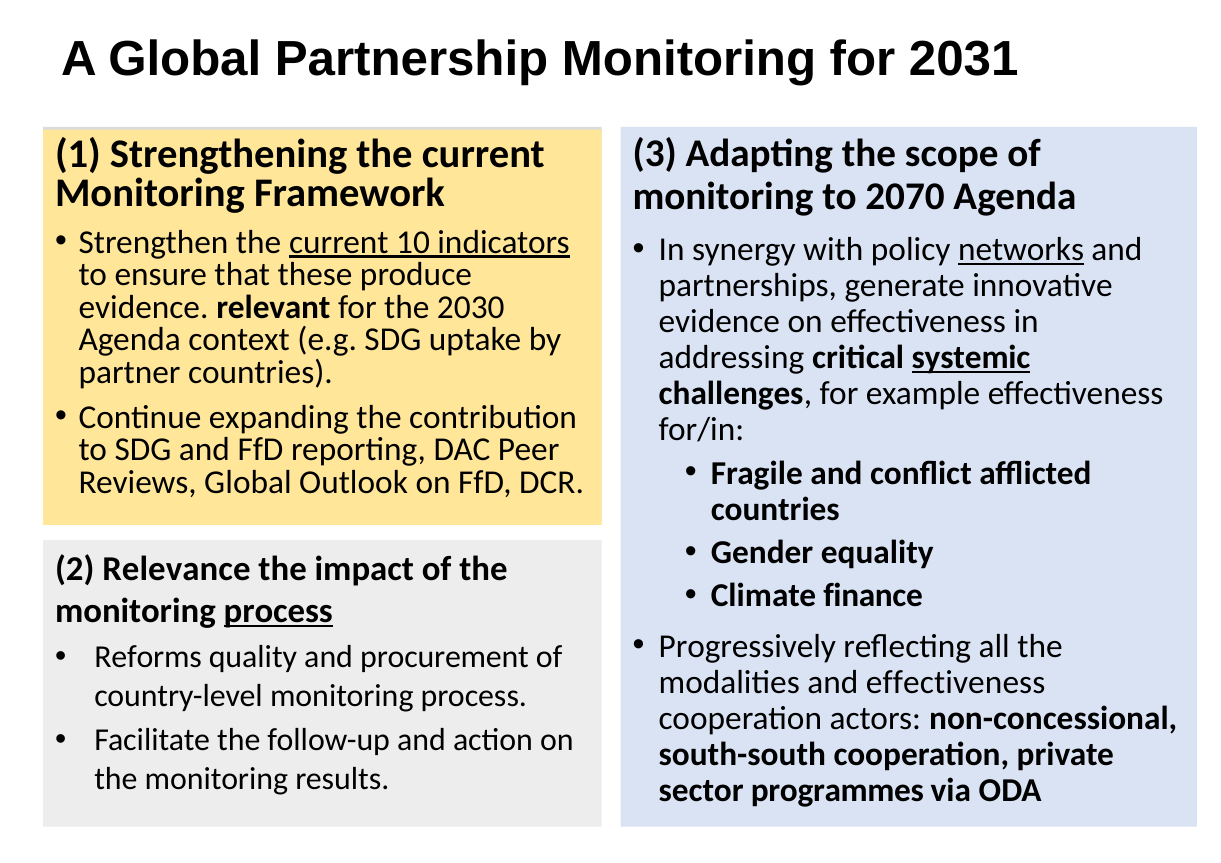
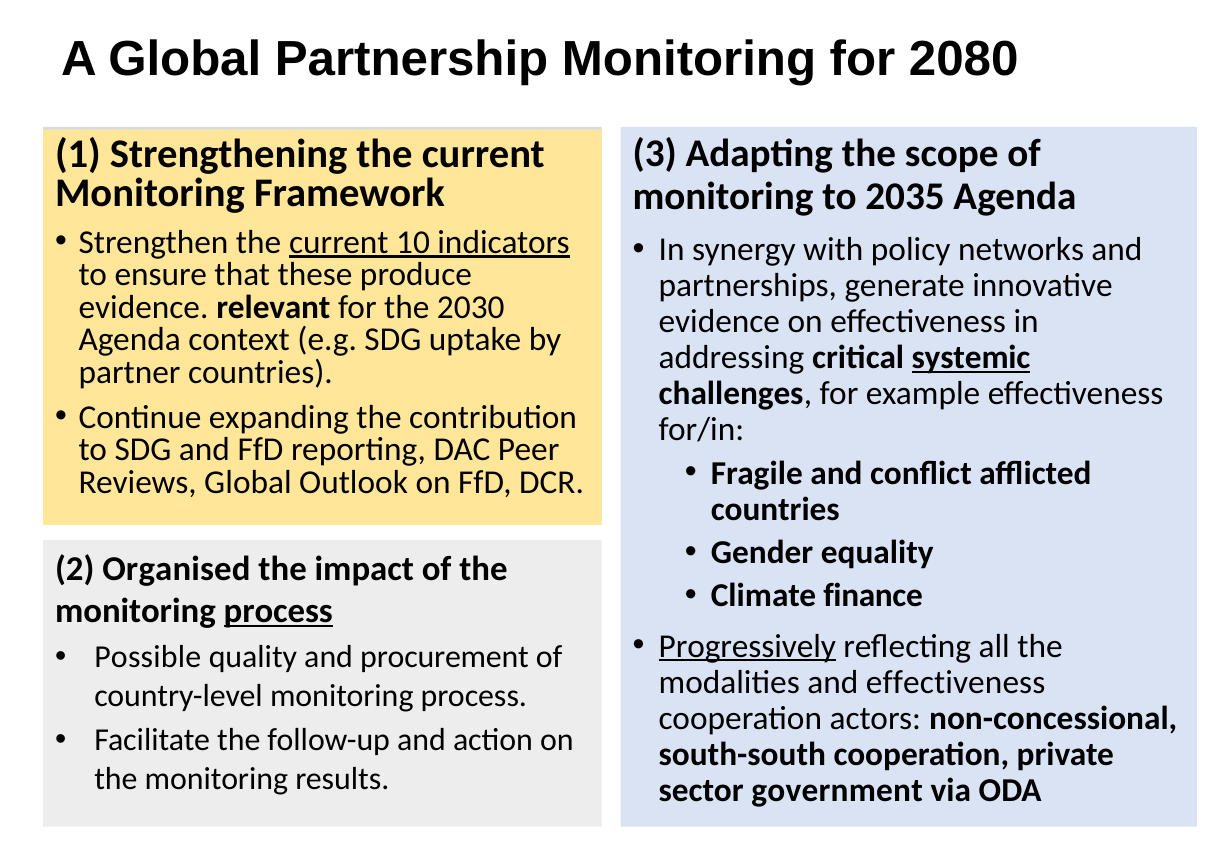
2031: 2031 -> 2080 (964, 59)
2070: 2070 -> 2035 (905, 196)
networks underline: present -> none (1021, 250)
Relevance: Relevance -> Organised (176, 570)
Progressively underline: none -> present (747, 646)
Reforms: Reforms -> Possible (148, 658)
programmes: programmes -> government (837, 790)
